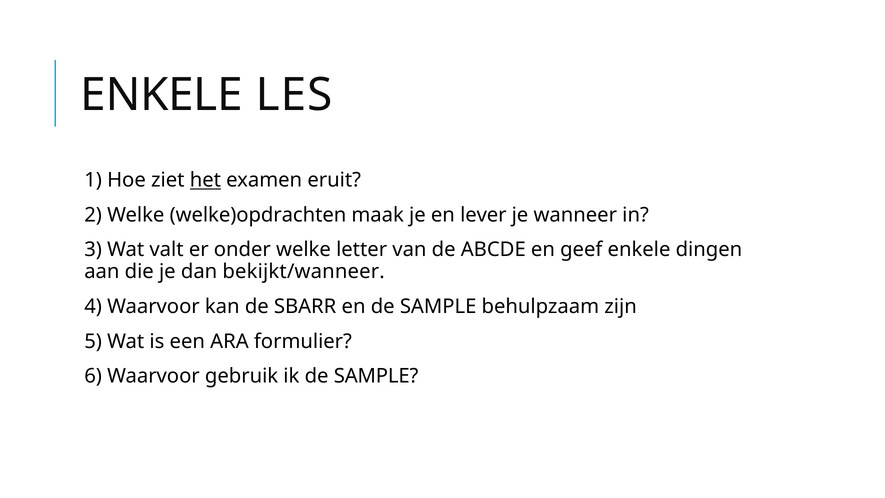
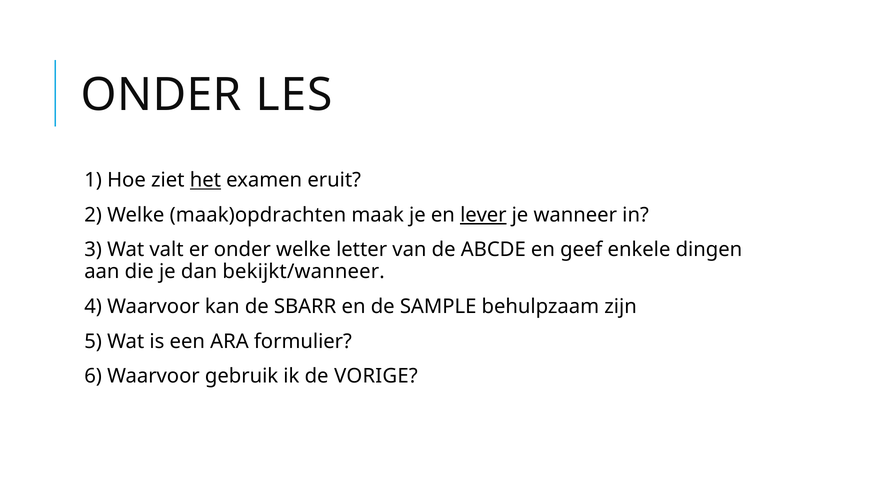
ENKELE: ENKELE -> ONDER (161, 95)
welke)opdrachten: welke)opdrachten -> maak)opdrachten (258, 215)
lever underline: none -> present (483, 215)
ik de SAMPLE: SAMPLE -> VORIGE (376, 376)
